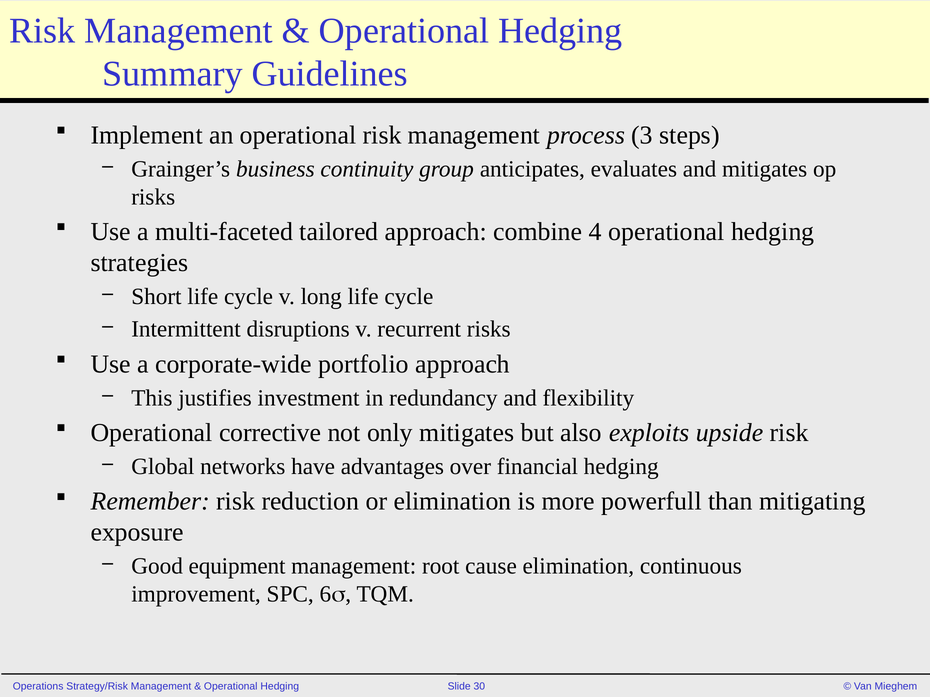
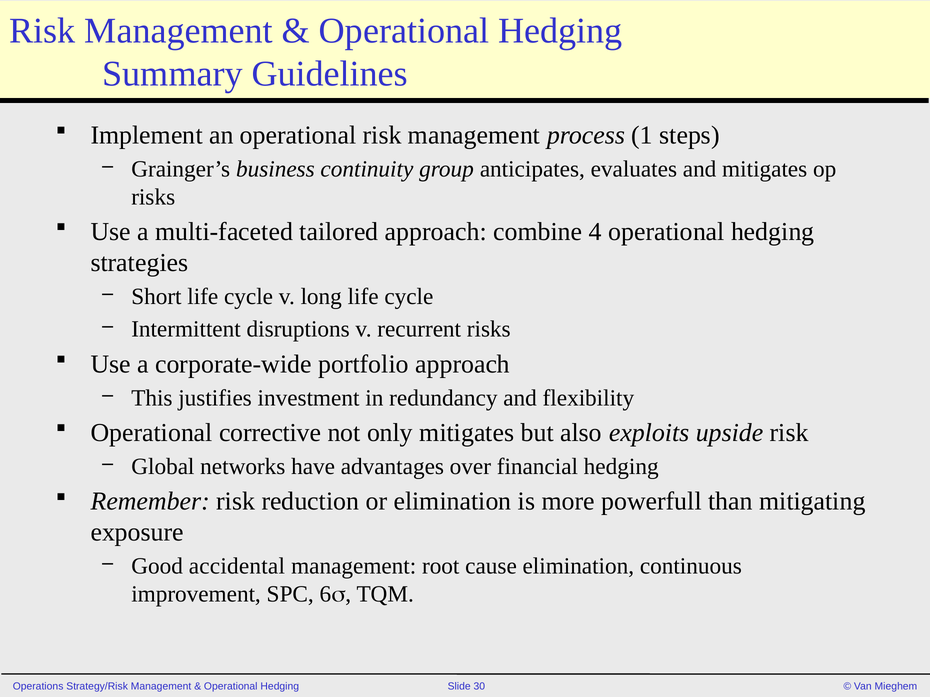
3: 3 -> 1 (642, 135)
equipment: equipment -> accidental (237, 567)
